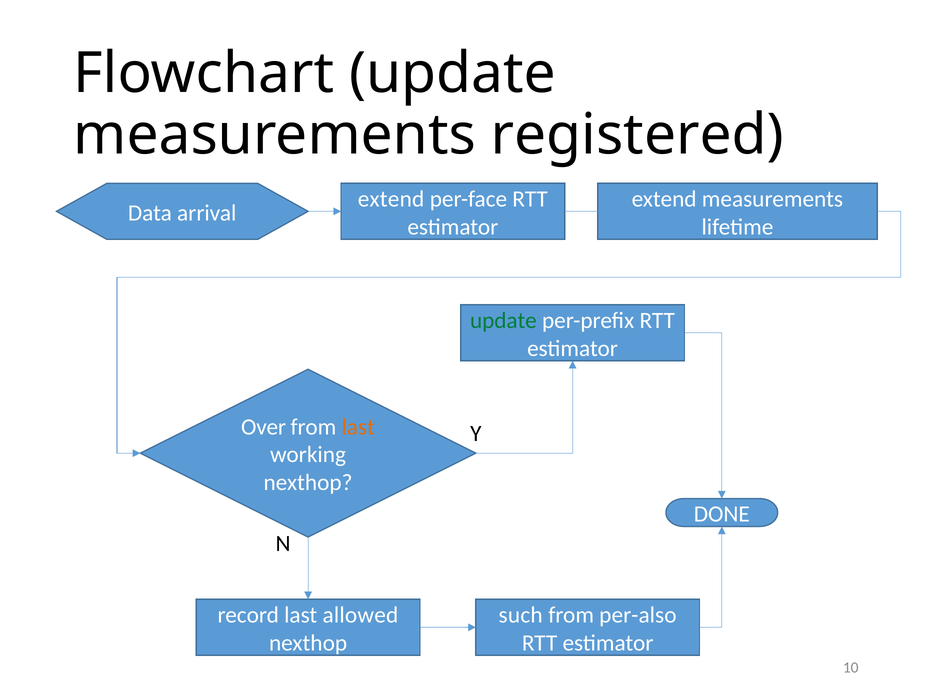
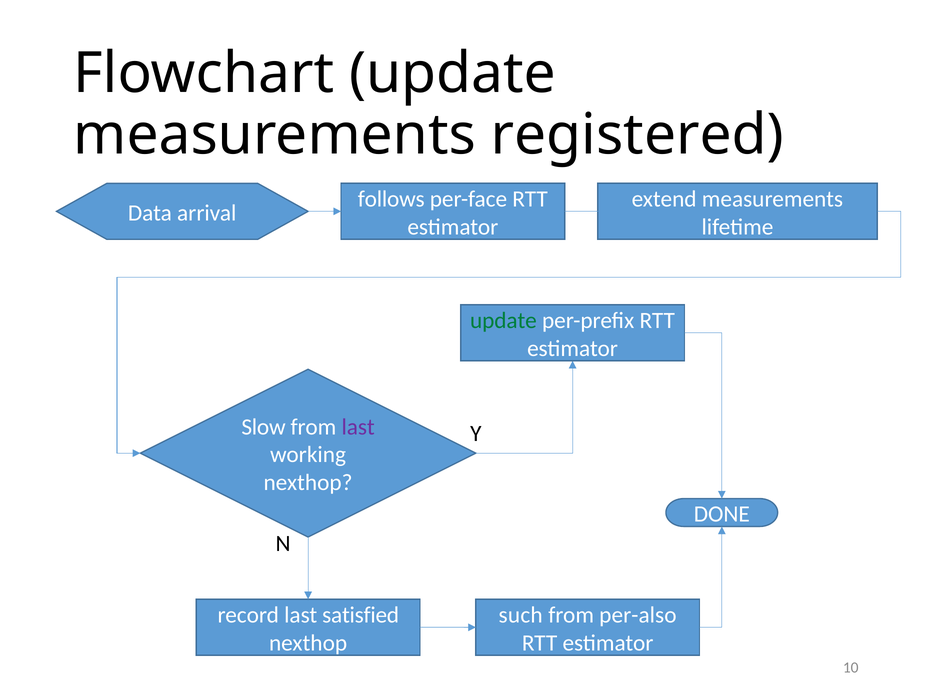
extend: extend -> follows (391, 199)
Over: Over -> Slow (264, 427)
last colour: orange -> purple (358, 427)
allowed: allowed -> satisfied (361, 615)
